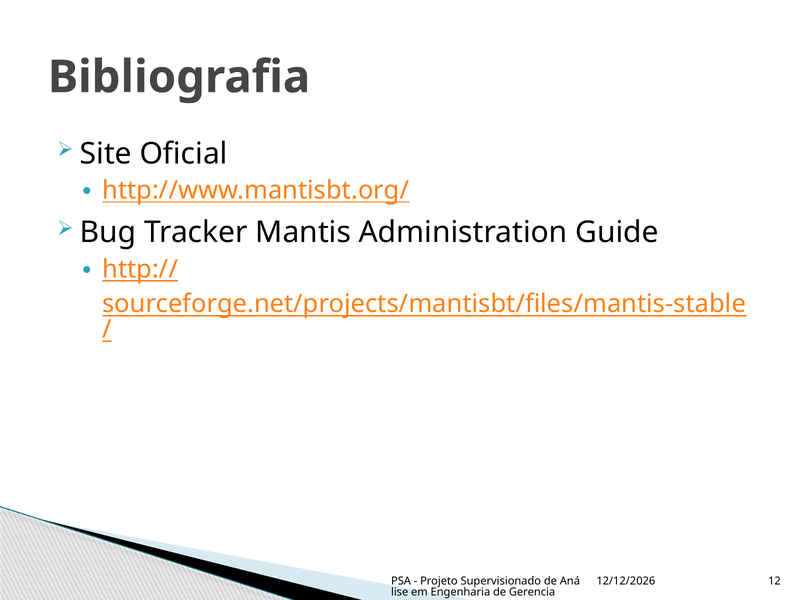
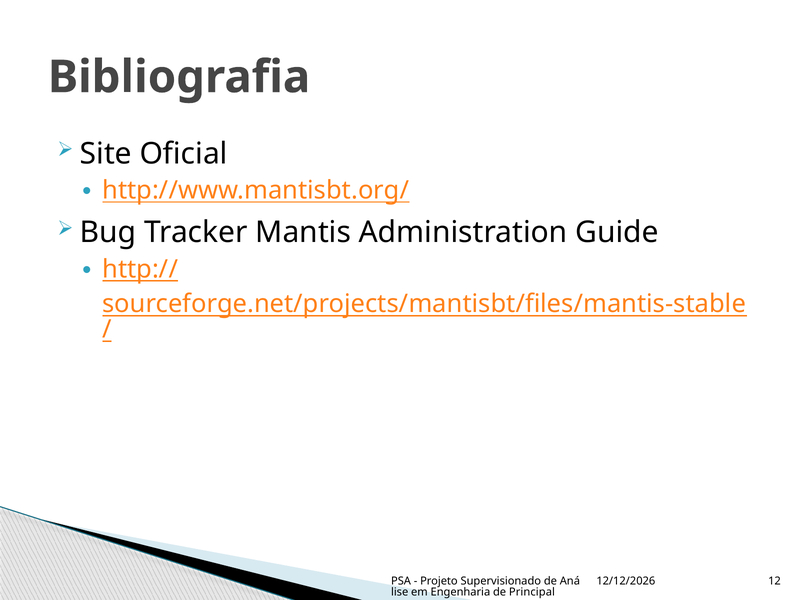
Gerencia: Gerencia -> Principal (532, 592)
